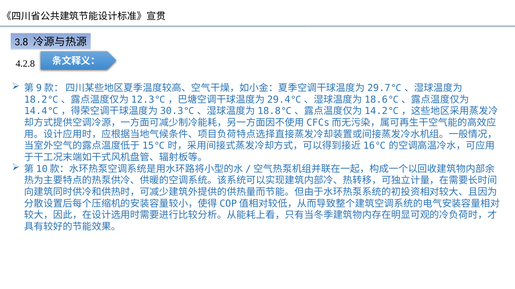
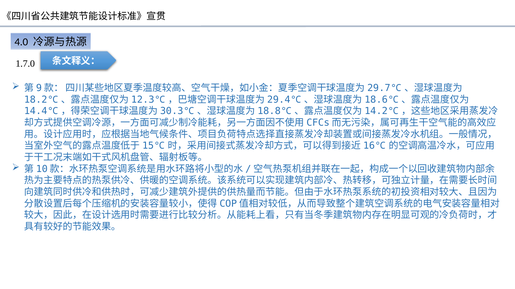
3.8: 3.8 -> 4.0 (21, 42)
4.2.8: 4.2.8 -> 1.7.0 (25, 64)
